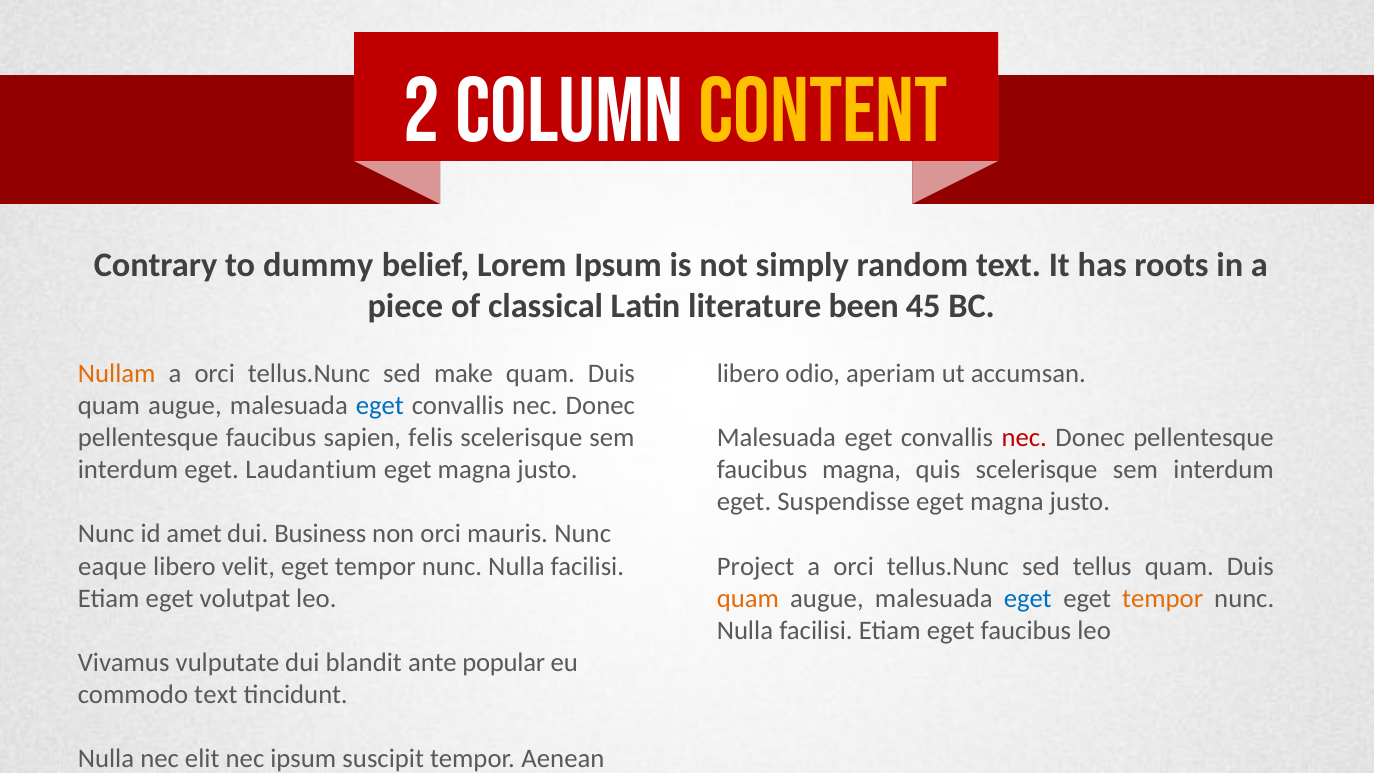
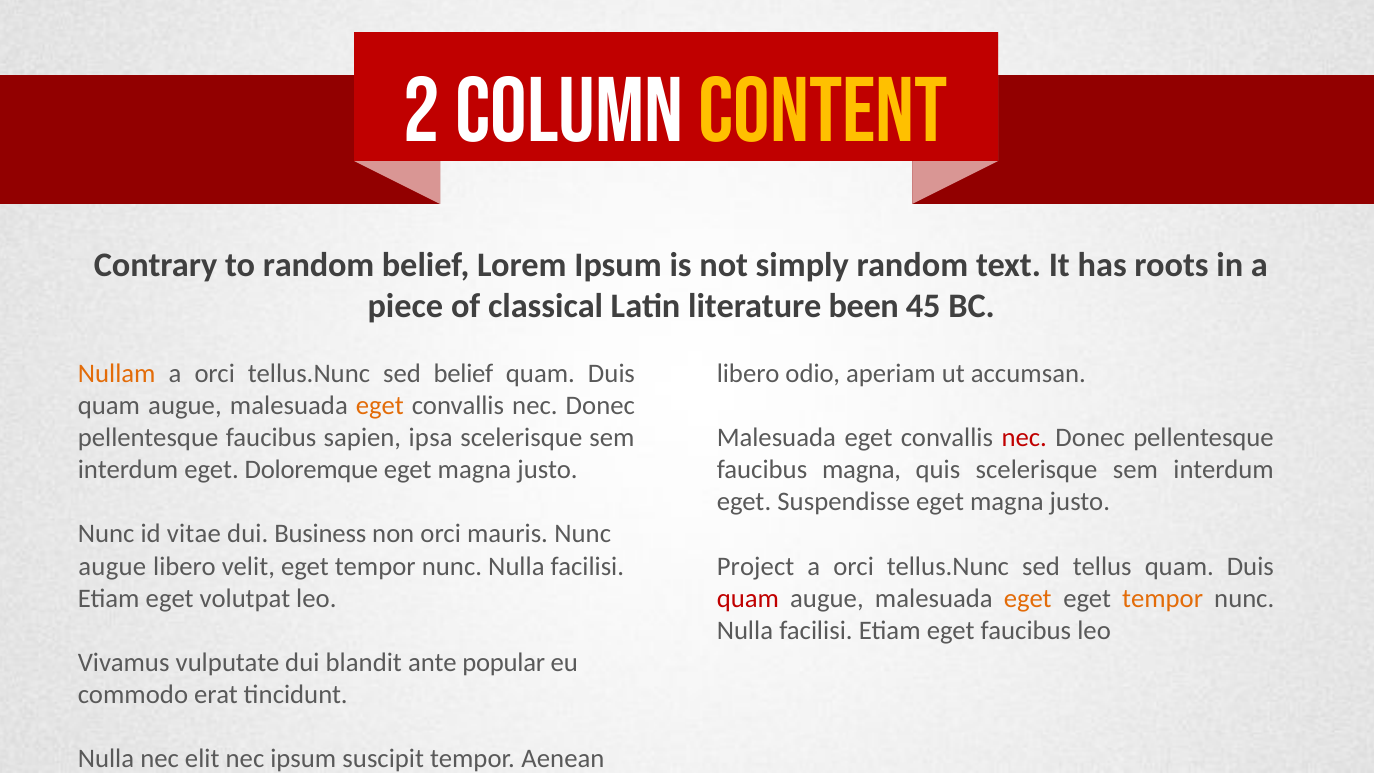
to dummy: dummy -> random (319, 265)
sed make: make -> belief (464, 374)
eget colour: blue -> orange (380, 406)
felis: felis -> ipsa (431, 438)
Laudantium: Laudantium -> Doloremque (311, 470)
amet: amet -> vitae (194, 534)
eaque: eaque -> augue (112, 566)
quam colour: orange -> red (748, 598)
eget colour: blue -> orange (1028, 598)
commodo text: text -> erat (216, 694)
